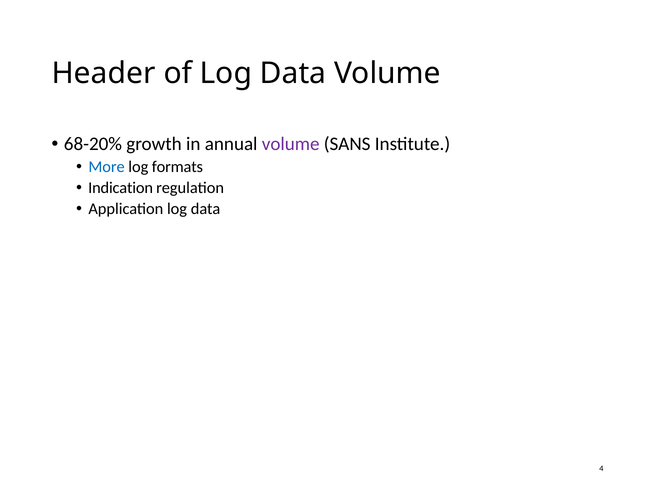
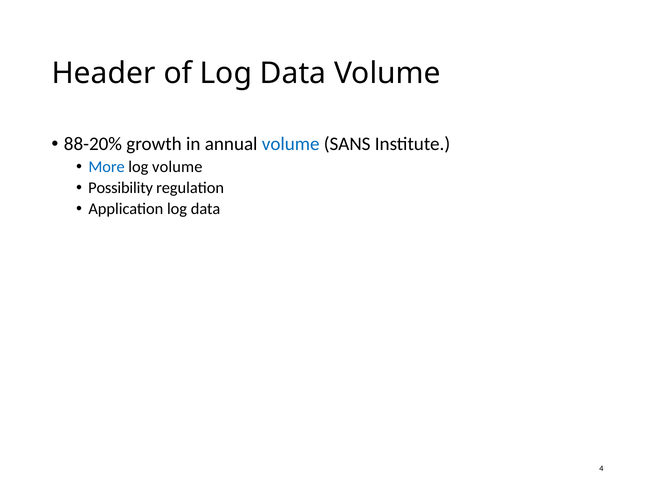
68-20%: 68-20% -> 88-20% (93, 144)
volume colour: purple -> blue (291, 144)
log formats: formats -> volume (177, 167)
Indication: Indication -> Possibility (121, 188)
